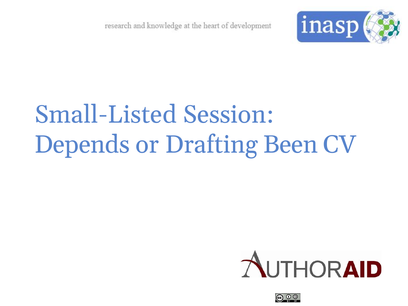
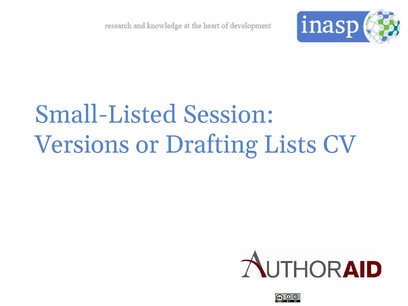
Depends: Depends -> Versions (82, 145)
Been: Been -> Lists (290, 145)
